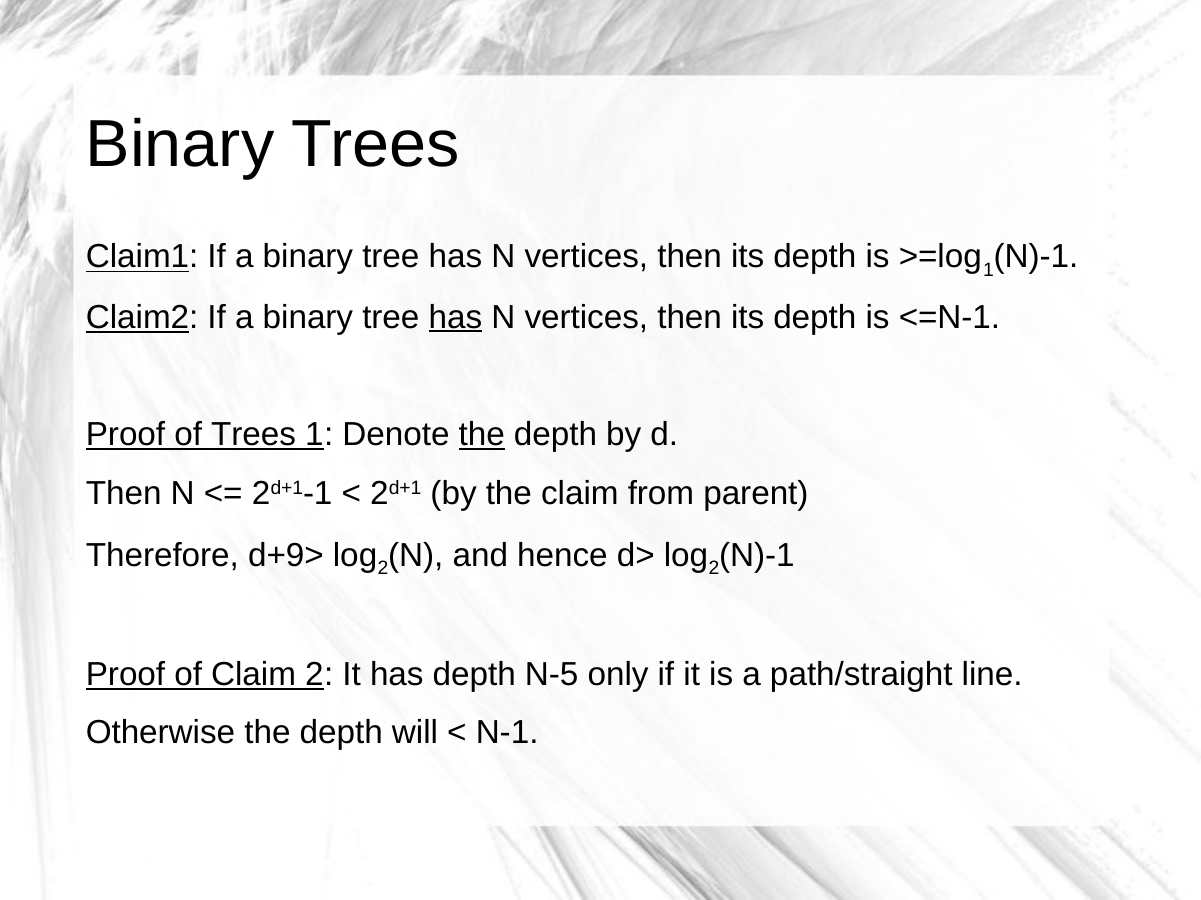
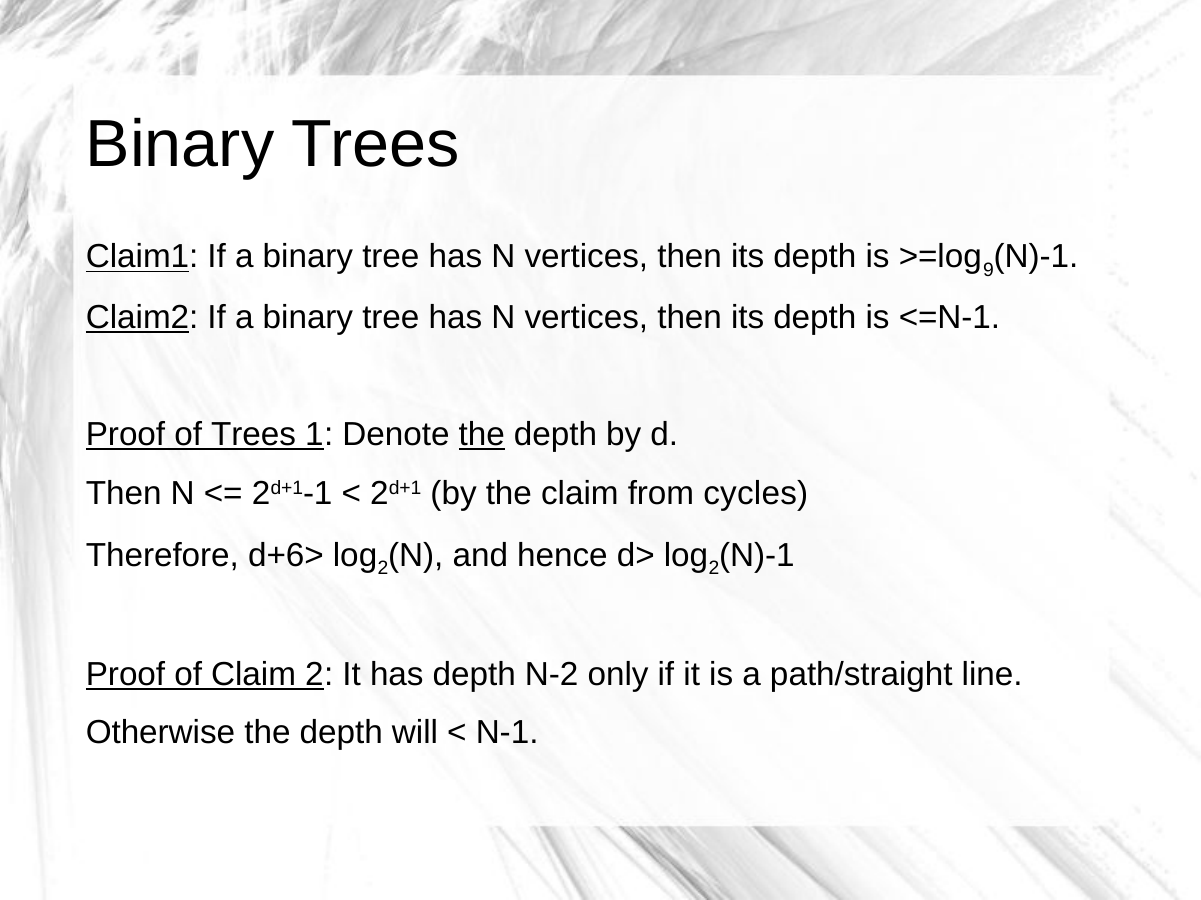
1: 1 -> 9 (989, 270)
has underline: present -> none (455, 317)
parent: parent -> cycles (756, 493)
d+9>: d+9> -> d+6> (286, 556)
N-5: N-5 -> N-2 (552, 675)
